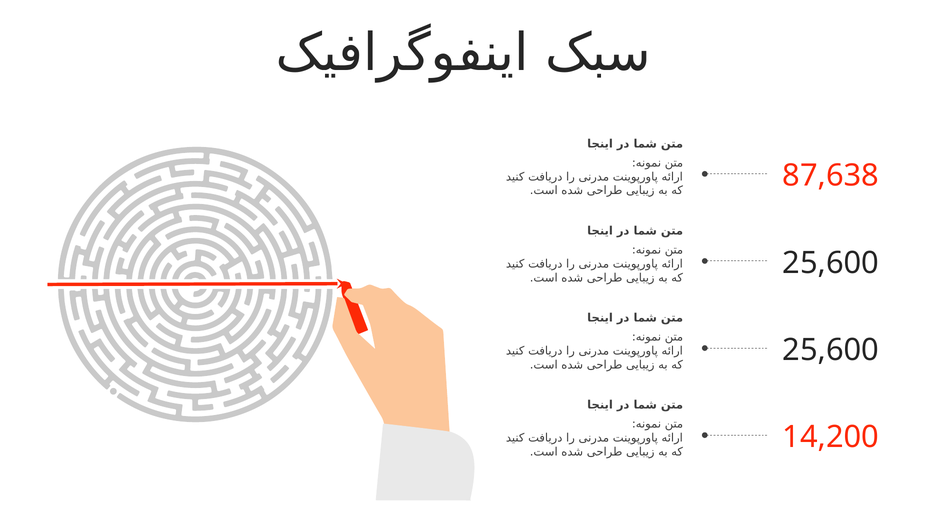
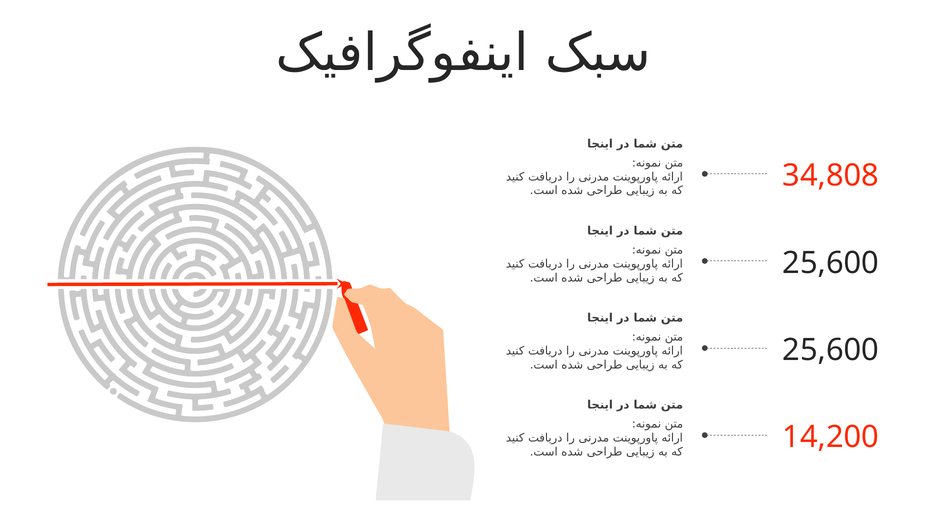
87,638: 87,638 -> 34,808 (831, 176)
